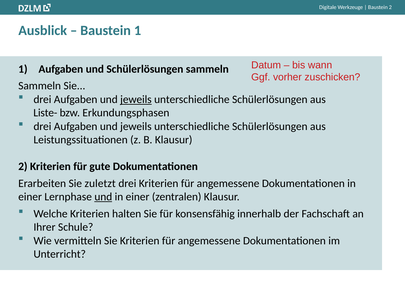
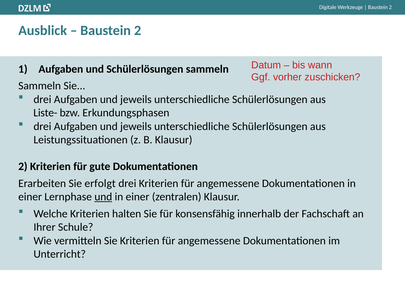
1: 1 -> 2 (138, 30)
jeweils underline: present -> none (136, 99)
zuletzt: zuletzt -> erfolgt (100, 183)
